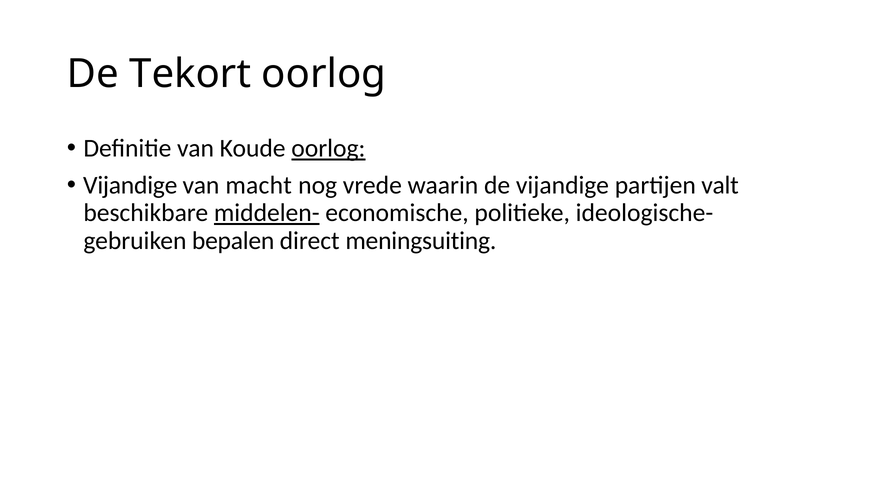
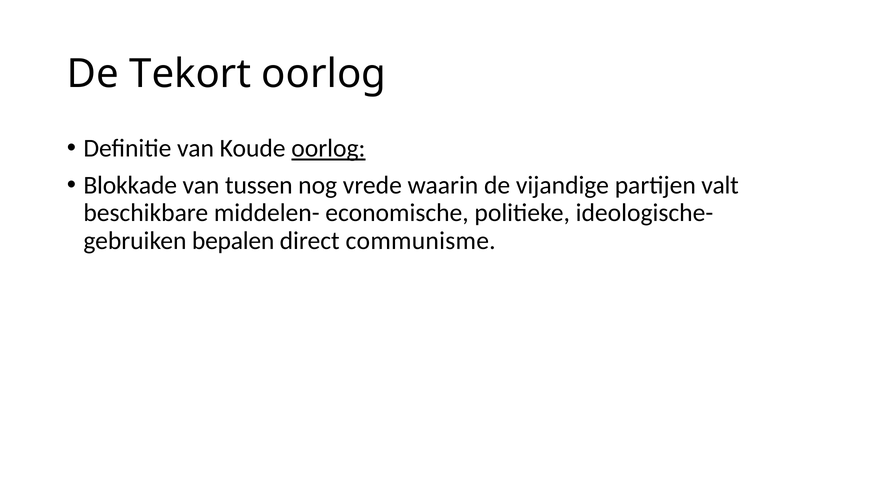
Vijandige: Vijandige -> Blokkade (130, 185)
macht: macht -> tussen (259, 185)
middelen- underline: present -> none (267, 213)
meningsuiting: meningsuiting -> communisme (421, 241)
